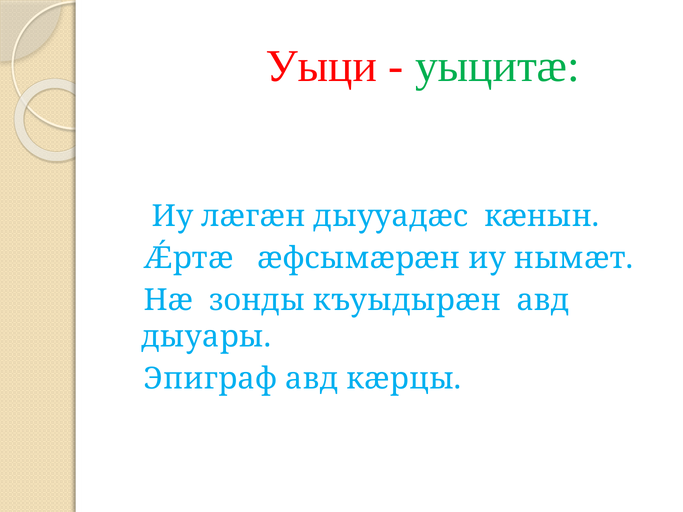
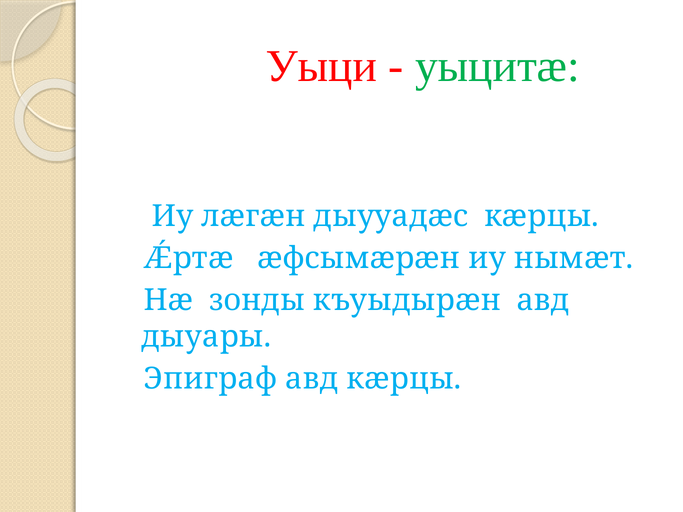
дыууадæс кæнын: кæнын -> кæрцы (542, 216)
